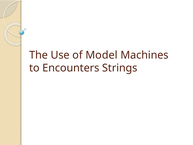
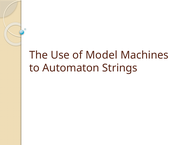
Encounters: Encounters -> Automaton (71, 68)
